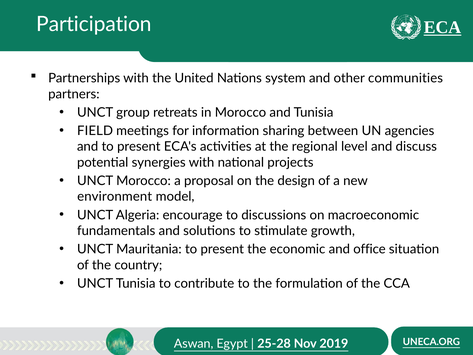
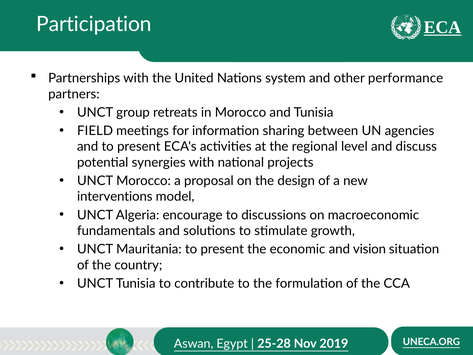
communities: communities -> performance (406, 78)
environment: environment -> interventions (115, 196)
office: office -> vision (369, 249)
